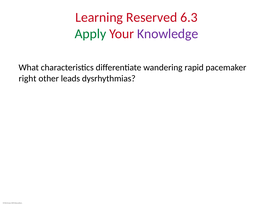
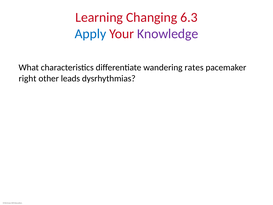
Reserved: Reserved -> Changing (152, 17)
Apply colour: green -> blue (90, 34)
rapid: rapid -> rates (194, 68)
